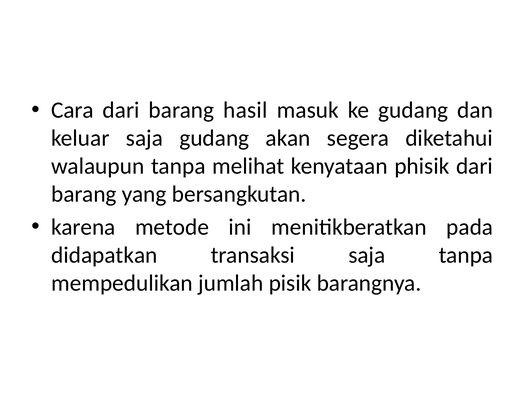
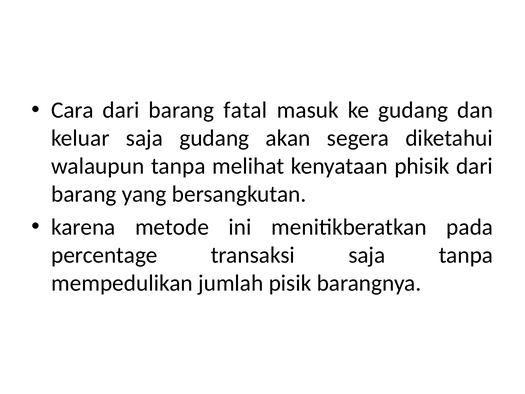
hasil: hasil -> fatal (245, 110)
didapatkan: didapatkan -> percentage (104, 255)
